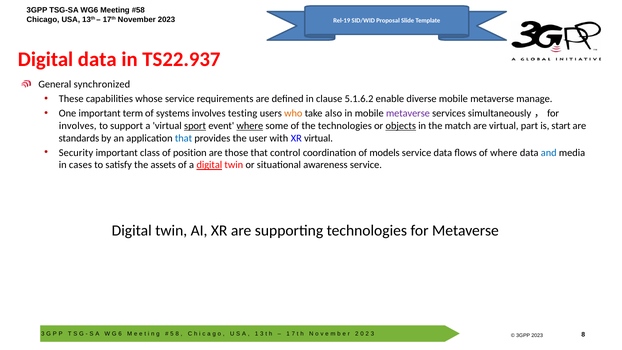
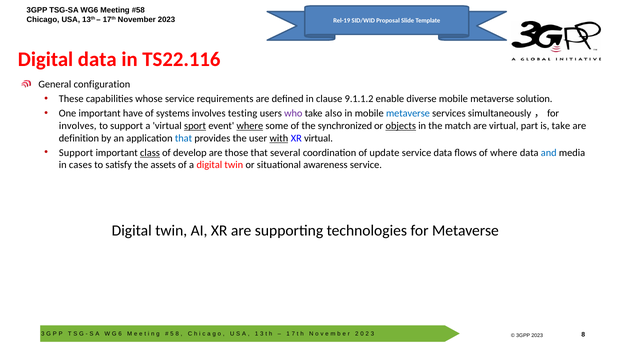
TS22.937: TS22.937 -> TS22.116 (181, 60)
synchronized: synchronized -> configuration (102, 84)
5.1.6.2: 5.1.6.2 -> 9.1.1.2 (359, 99)
manage: manage -> solution (534, 99)
term: term -> have (133, 113)
who colour: orange -> purple (293, 113)
metaverse colour: purple -> blue (408, 113)
the technologies: technologies -> synchronized (345, 126)
is start: start -> take (561, 126)
standards: standards -> definition (79, 138)
with underline: none -> present (279, 138)
Security: Security -> Support (76, 153)
class underline: none -> present (150, 153)
position: position -> develop (190, 153)
control: control -> several (285, 153)
models: models -> update (384, 153)
digital underline: present -> none (209, 165)
